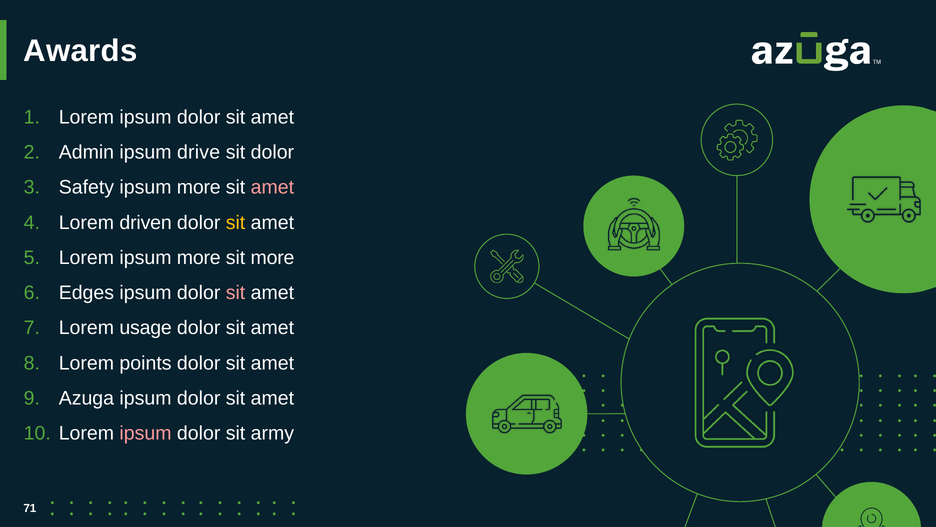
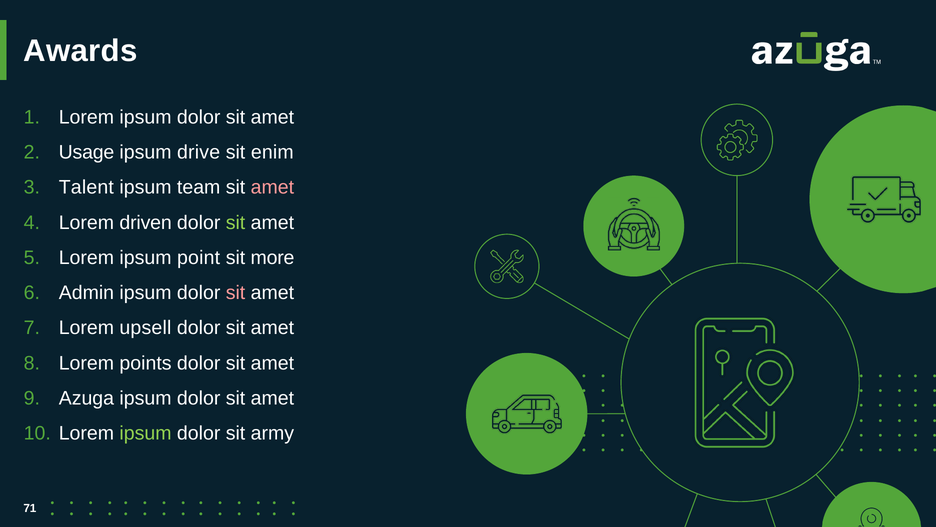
Admin: Admin -> Usage (87, 152)
sit dolor: dolor -> enim (272, 152)
Safety: Safety -> Talent (86, 187)
more: more -> team (199, 187)
sit colour: yellow -> light green (236, 222)
Lorem ipsum more: more -> point (199, 257)
Edges: Edges -> Admin (86, 293)
usage: usage -> upsell (145, 328)
ipsum colour: pink -> light green (146, 433)
